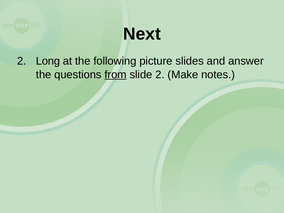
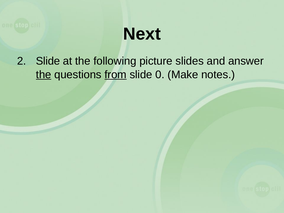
2 Long: Long -> Slide (48, 61)
the underline: none -> present (44, 75)
slide 2: 2 -> 0 (160, 75)
